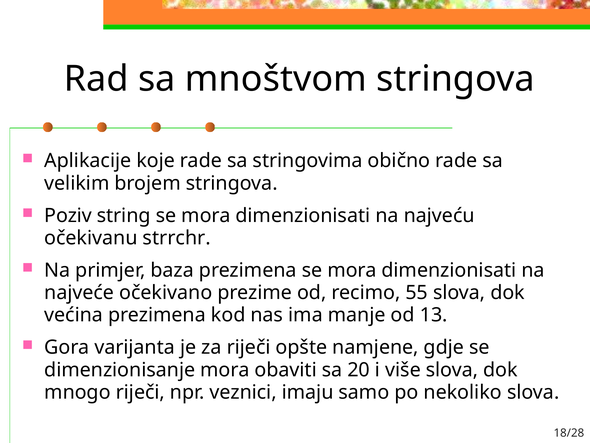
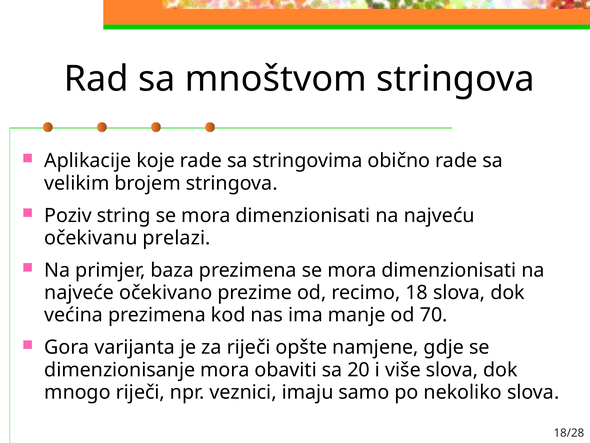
strrchr: strrchr -> prelazi (177, 238)
55: 55 -> 18 (417, 292)
13: 13 -> 70 (434, 315)
